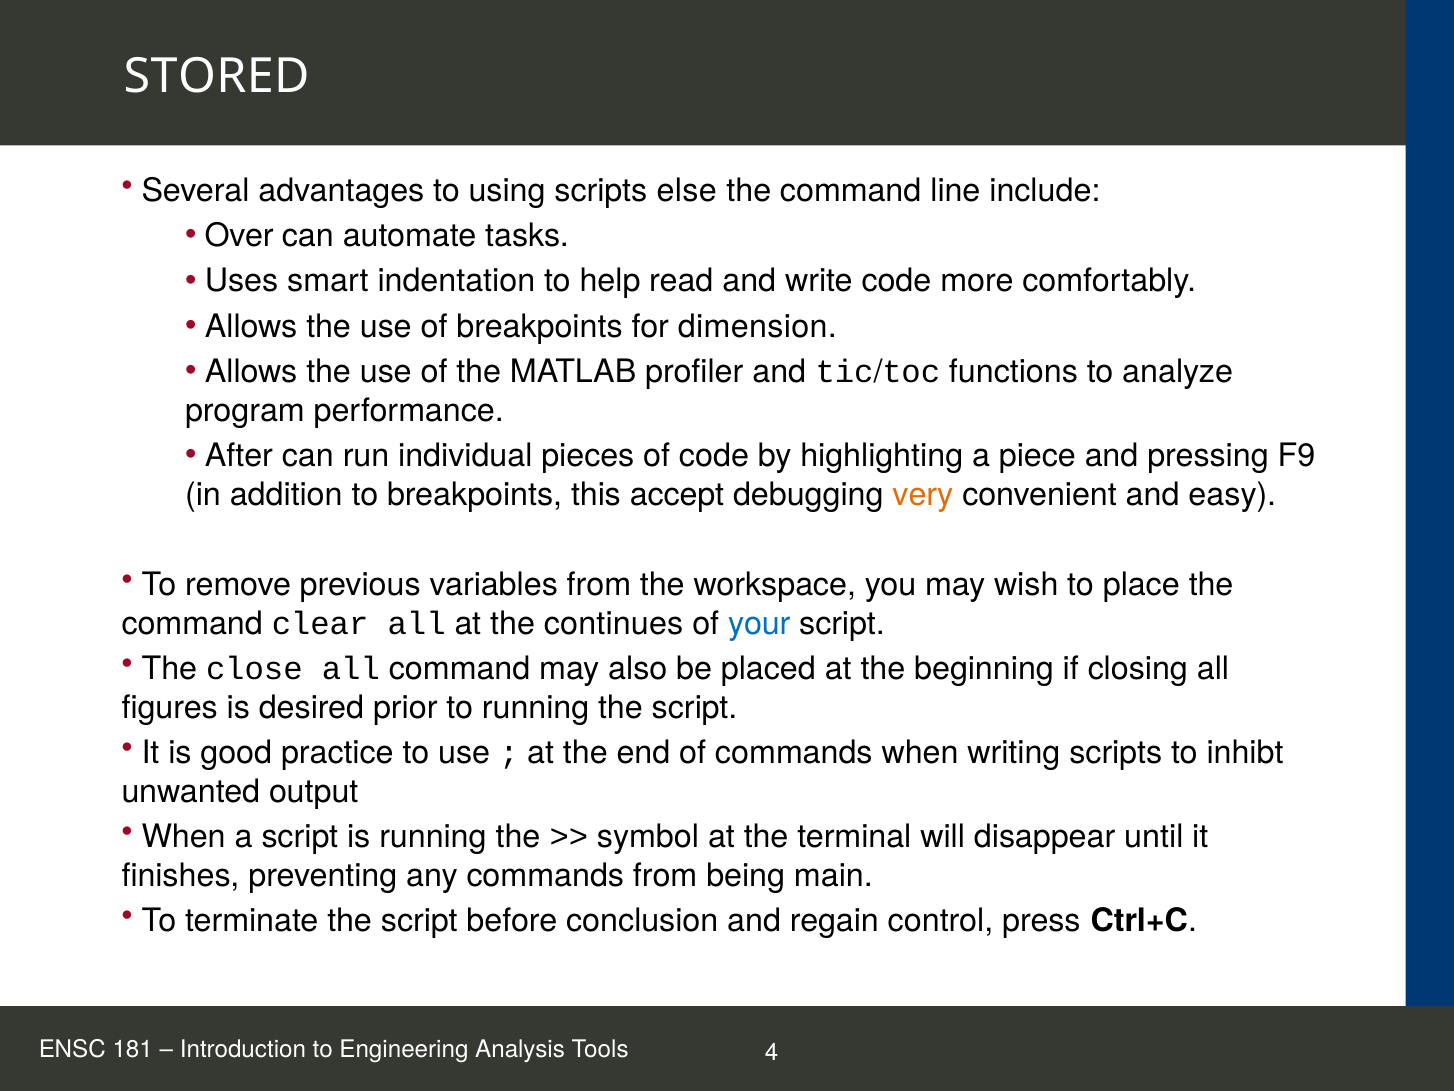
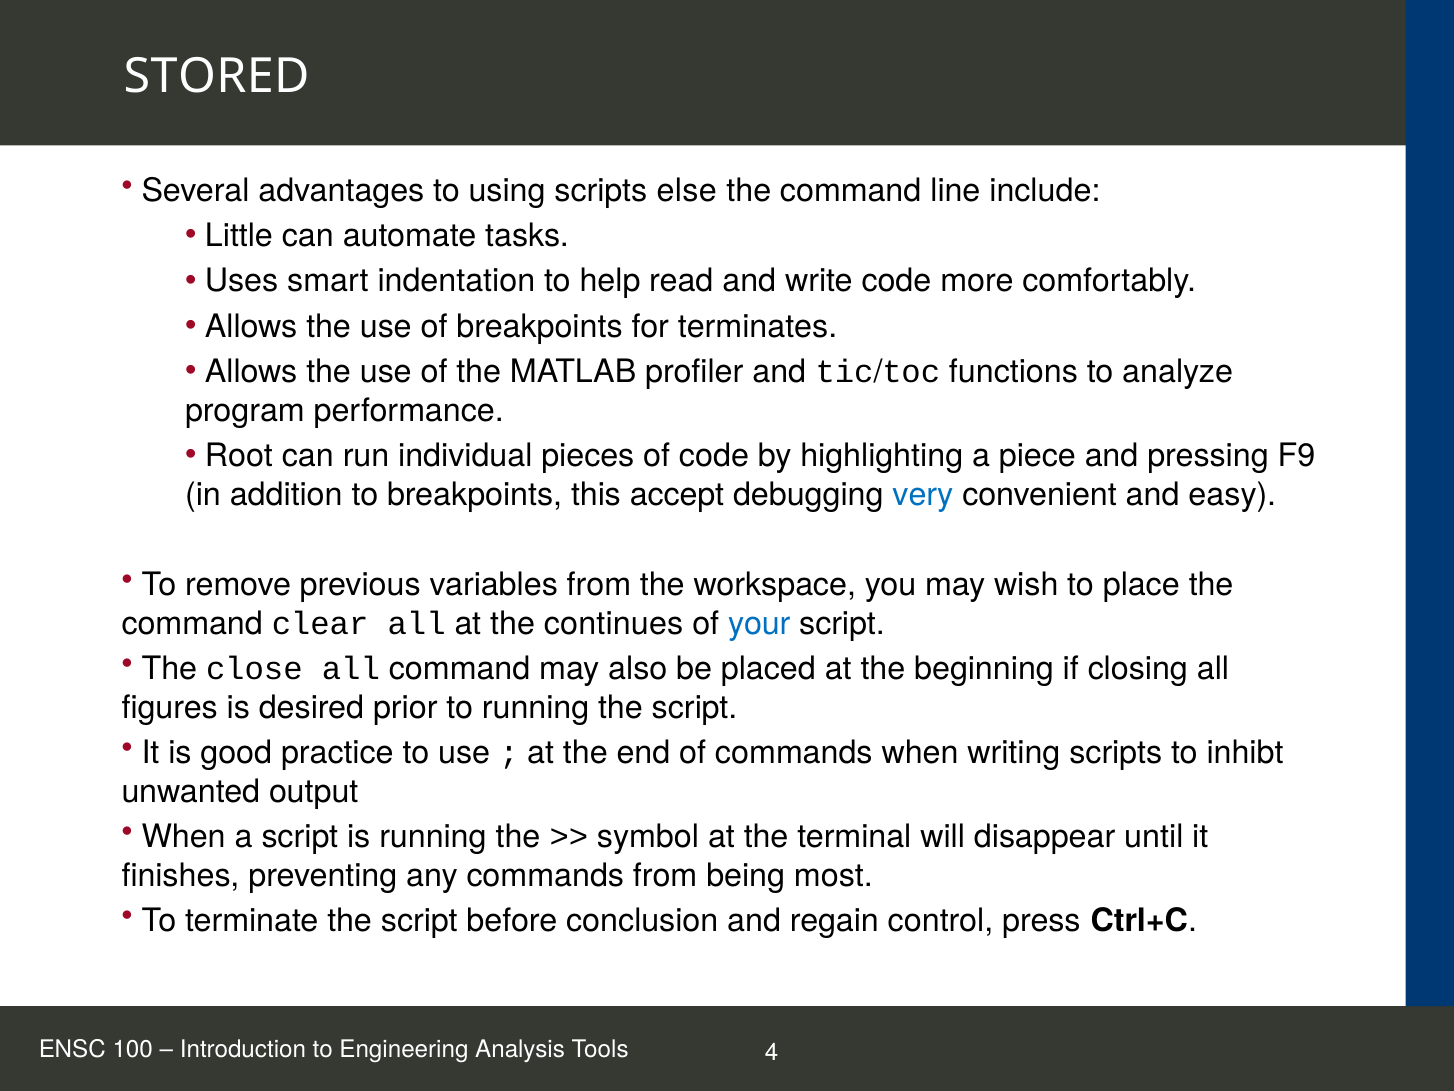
Over: Over -> Little (239, 236)
dimension: dimension -> terminates (758, 326)
After: After -> Root (239, 456)
very colour: orange -> blue (923, 494)
main: main -> most (833, 875)
181: 181 -> 100 (133, 1049)
